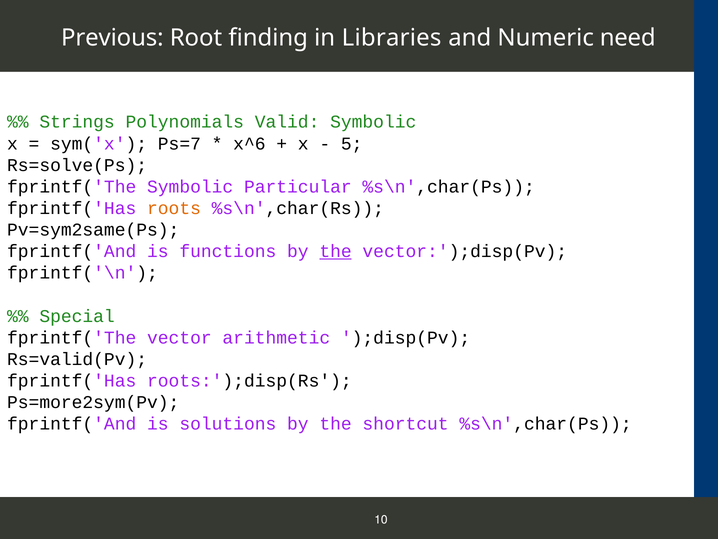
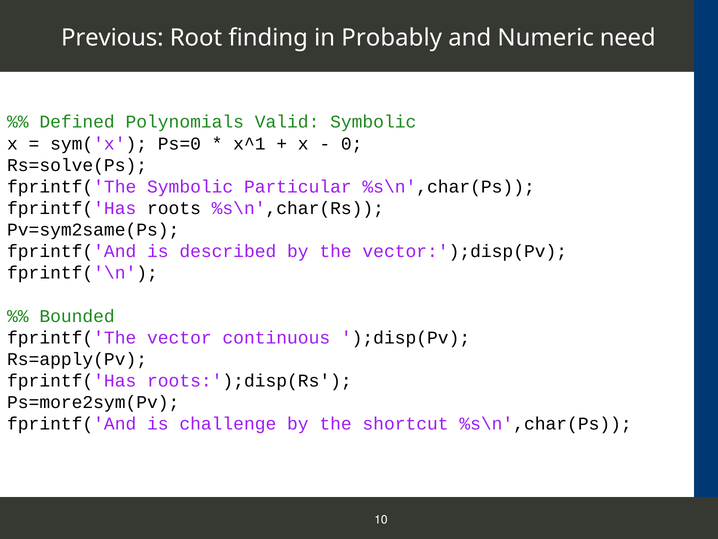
Libraries: Libraries -> Probably (392, 38)
Strings: Strings -> Defined (77, 122)
Ps=7: Ps=7 -> Ps=0 (179, 143)
x^6: x^6 -> x^1 (249, 143)
5: 5 -> 0 (352, 143)
roots colour: orange -> black (174, 208)
functions: functions -> described (228, 251)
the underline: present -> none (336, 251)
Special: Special -> Bounded (77, 316)
arithmetic: arithmetic -> continuous (276, 337)
Rs=valid(Pv: Rs=valid(Pv -> Rs=apply(Pv (77, 359)
solutions: solutions -> challenge (228, 423)
